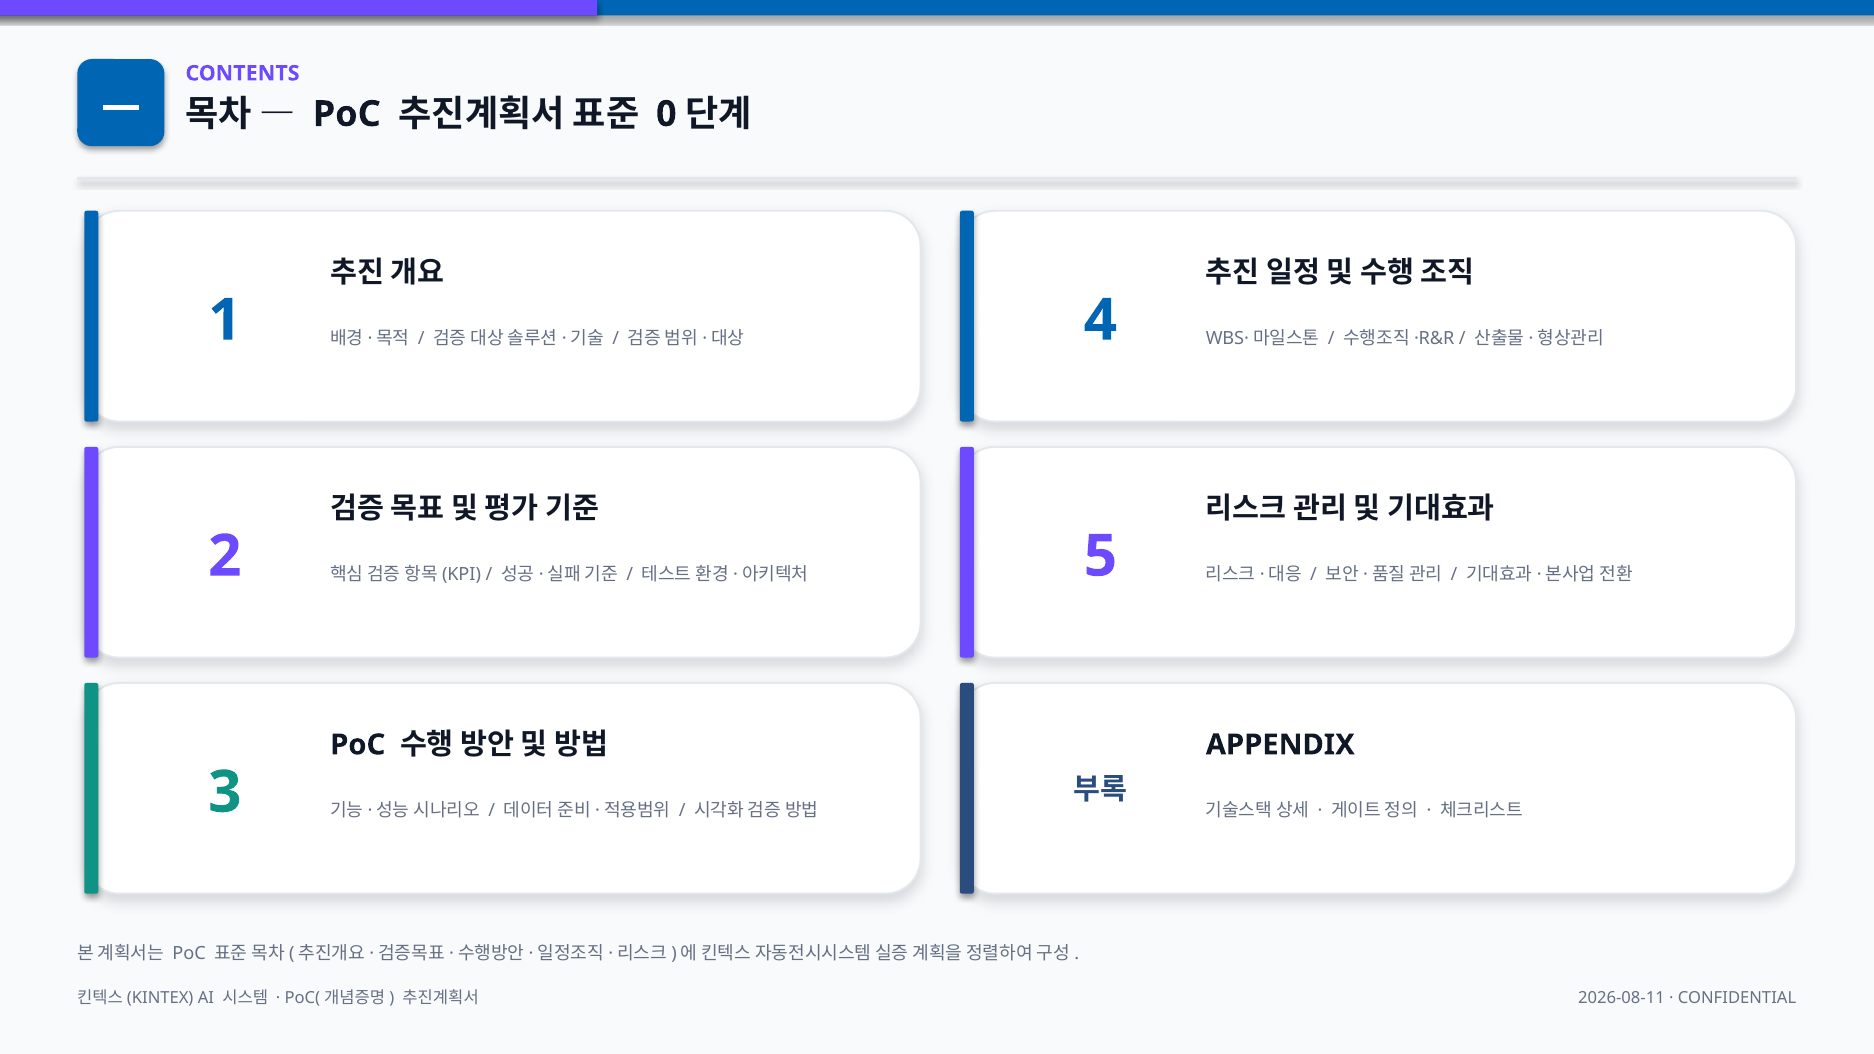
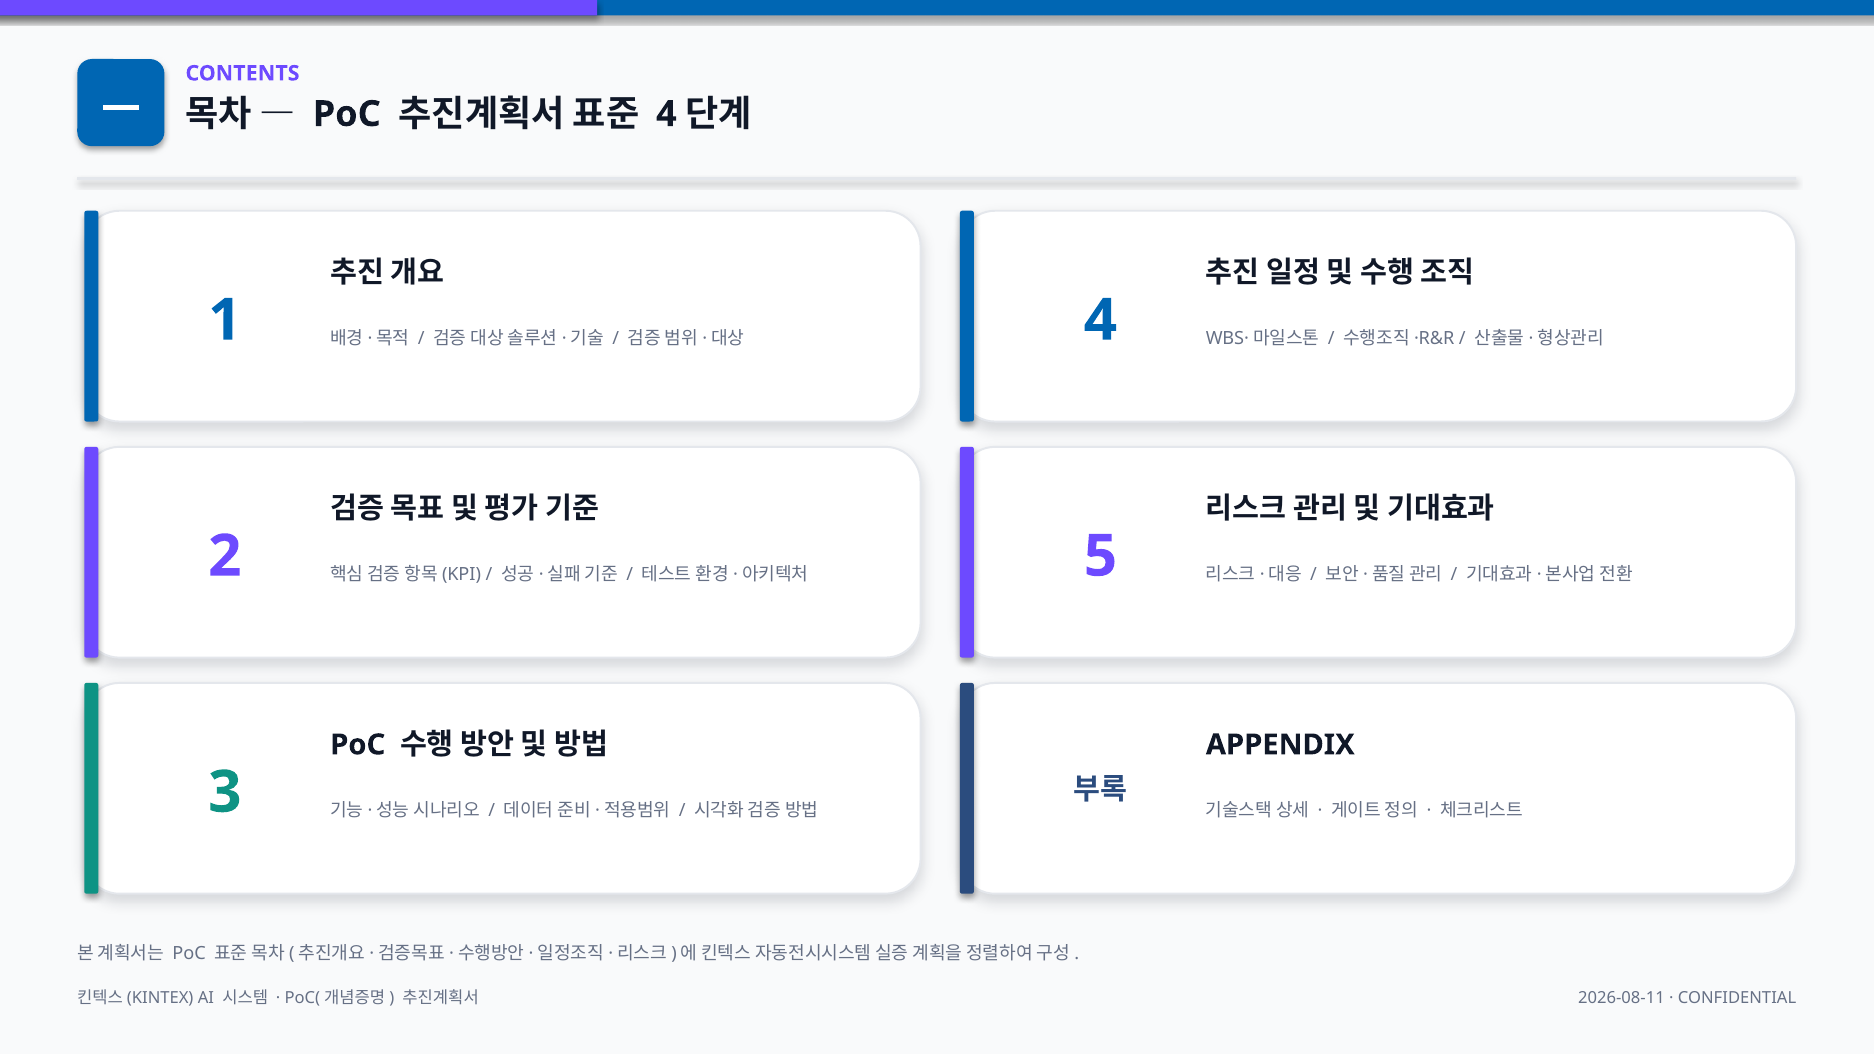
0: 0 -> 4 (666, 114)
